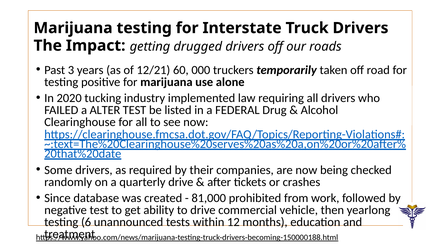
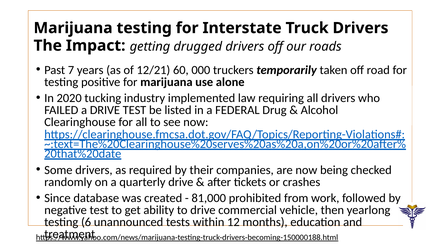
3: 3 -> 7 (71, 70)
a ALTER: ALTER -> DRIVE (105, 110)
